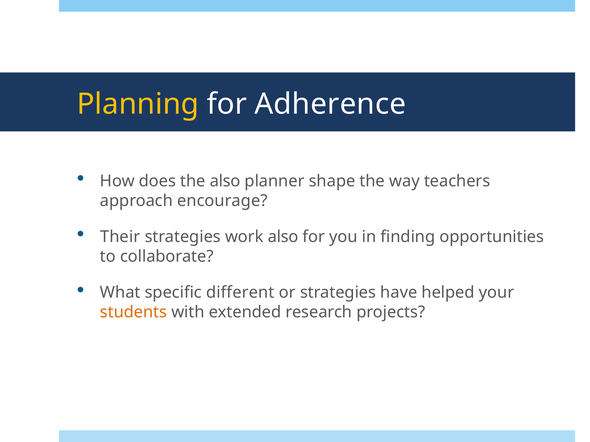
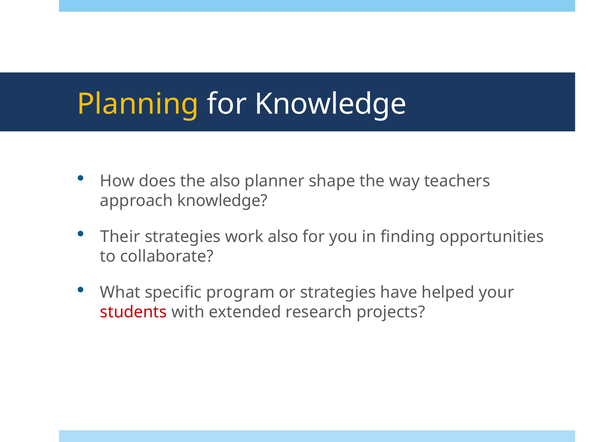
for Adherence: Adherence -> Knowledge (331, 104)
approach encourage: encourage -> knowledge (222, 201)
different: different -> program (240, 293)
students colour: orange -> red (134, 313)
